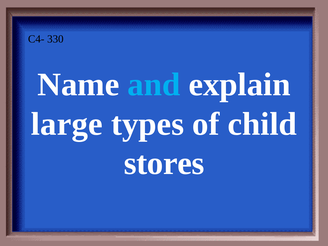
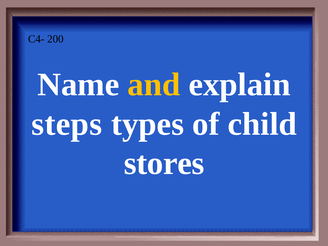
330: 330 -> 200 (55, 39)
and colour: light blue -> yellow (154, 85)
large: large -> steps (67, 124)
